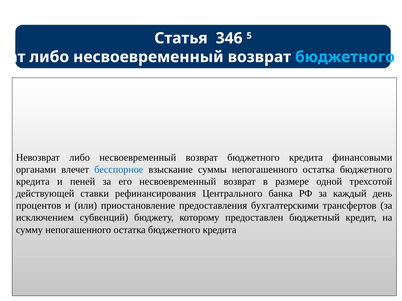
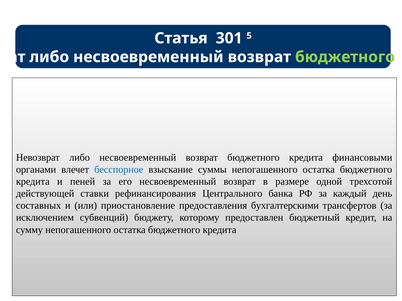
346: 346 -> 301 (229, 38)
бюджетного colour: light blue -> light green (345, 57)
процентов: процентов -> составных (39, 206)
